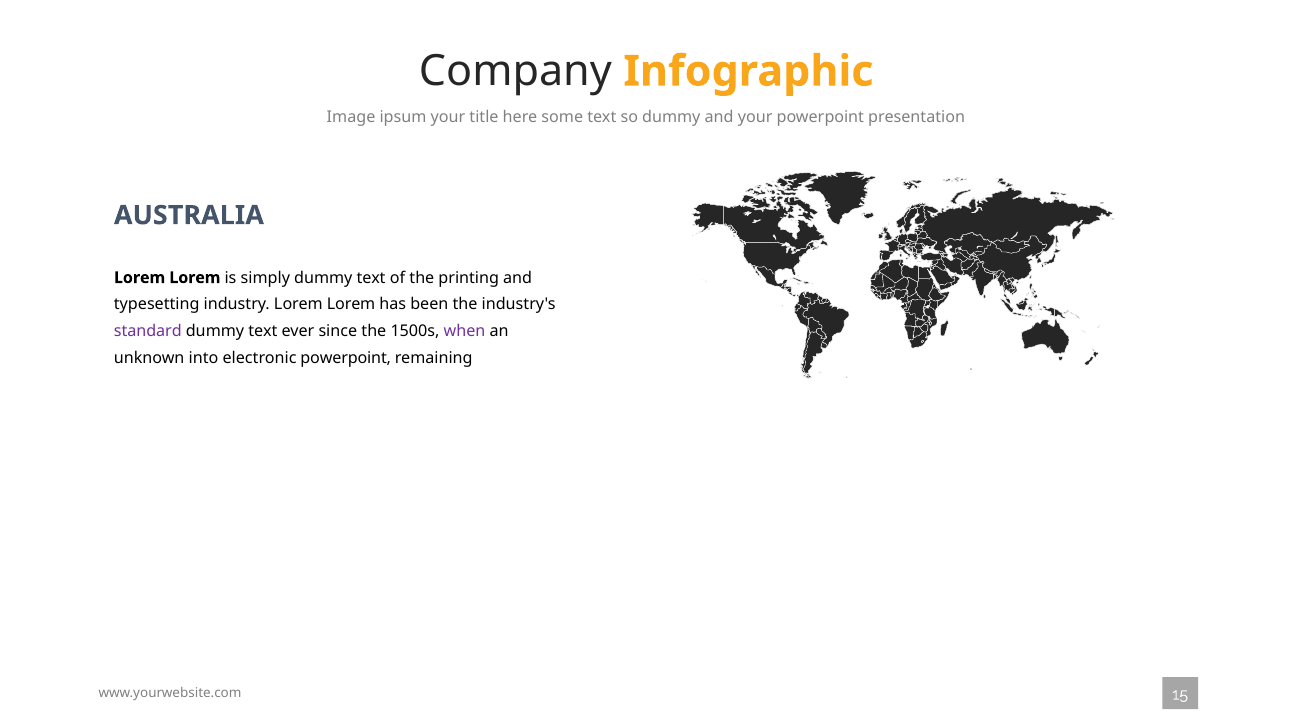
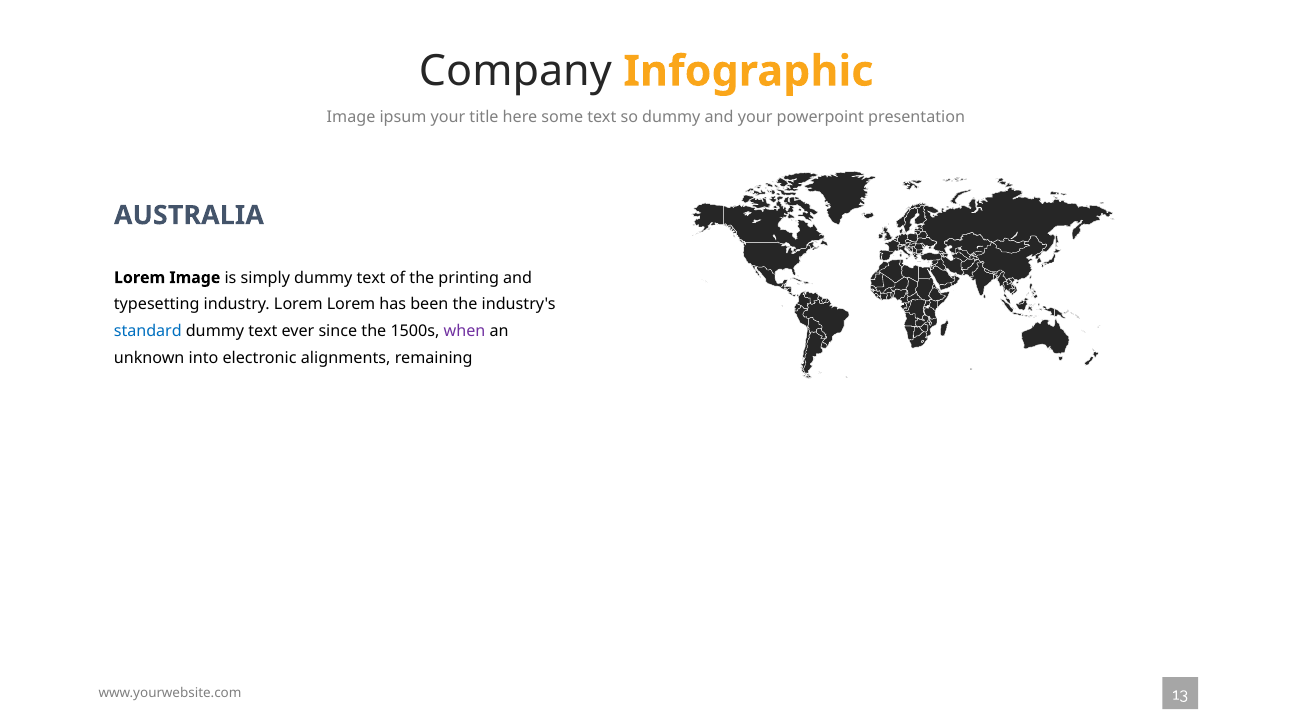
Lorem: Lorem -> Image (195, 278)
standard colour: purple -> blue (148, 332)
electronic powerpoint: powerpoint -> alignments (346, 359)
15: 15 -> 13 (1180, 695)
